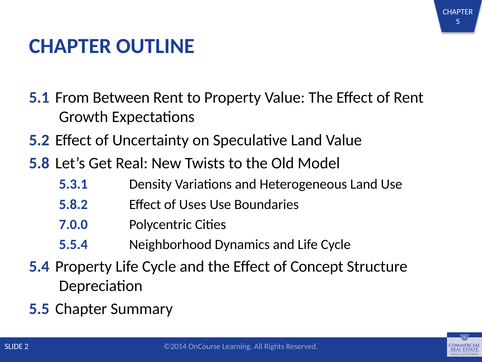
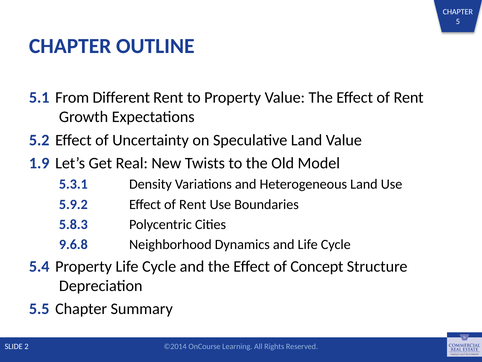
Between: Between -> Different (121, 98)
5.8: 5.8 -> 1.9 (39, 163)
5.8.2: 5.8.2 -> 5.9.2 (73, 204)
Uses: Uses -> Rent (193, 204)
7.0.0: 7.0.0 -> 5.8.3 (73, 224)
5.5.4: 5.5.4 -> 9.6.8 (73, 244)
